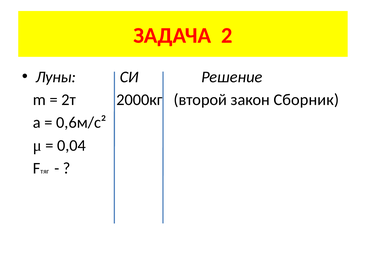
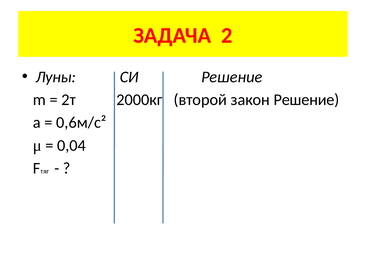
закон Сборник: Сборник -> Решение (306, 100)
